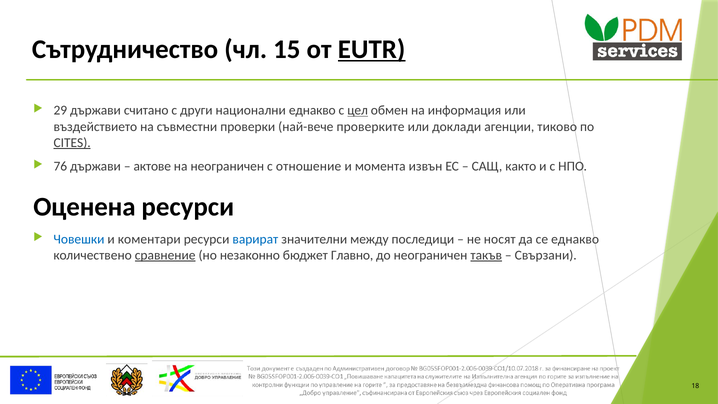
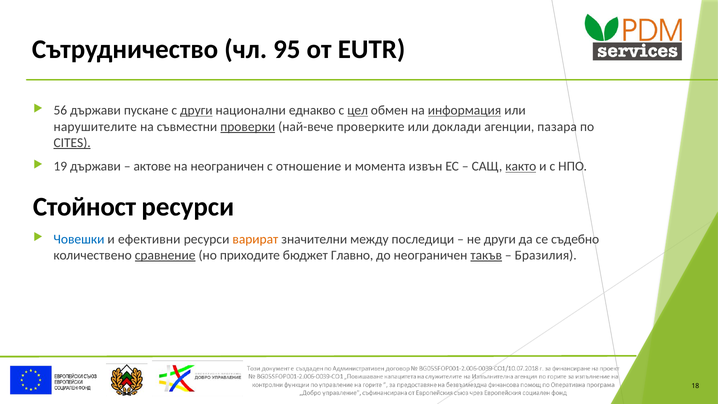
15: 15 -> 95 (287, 49)
EUTR underline: present -> none (372, 49)
29: 29 -> 56 (60, 111)
считано: считано -> пускане (146, 111)
други underline: none -> present (196, 111)
информация underline: none -> present (465, 111)
въздействието: въздействието -> нарушителите (95, 127)
проверки underline: none -> present (248, 127)
тиково: тиково -> пазара (557, 127)
76: 76 -> 19 (60, 166)
както underline: none -> present (521, 166)
Оценена: Оценена -> Стойност (84, 207)
коментари: коментари -> ефективни (149, 239)
варират colour: blue -> orange (255, 239)
не носят: носят -> други (500, 239)
се еднакво: еднакво -> съдебно (575, 239)
незаконно: незаконно -> приходите (250, 255)
Свързани: Свързани -> Бразилия (546, 255)
